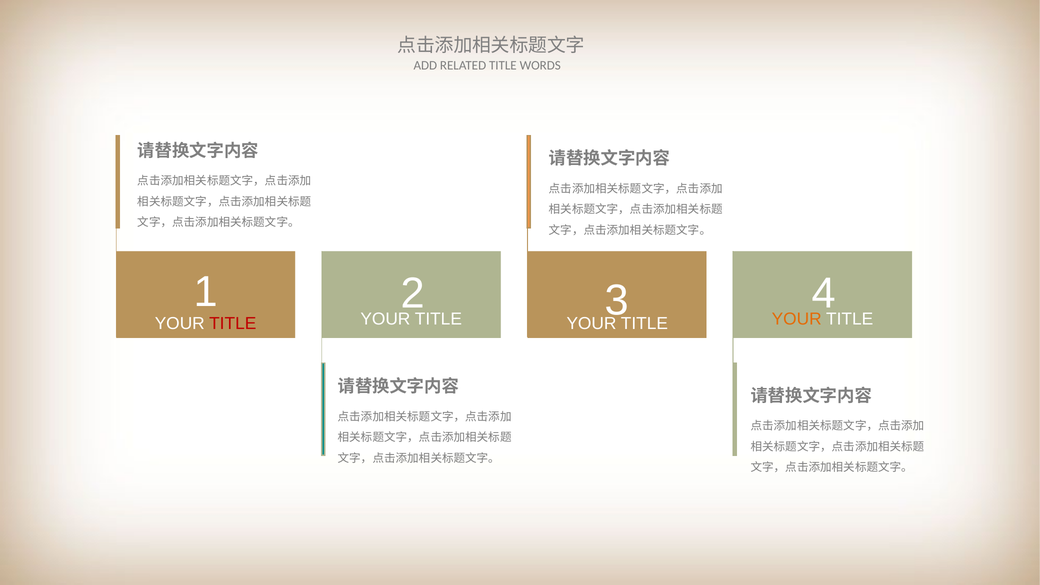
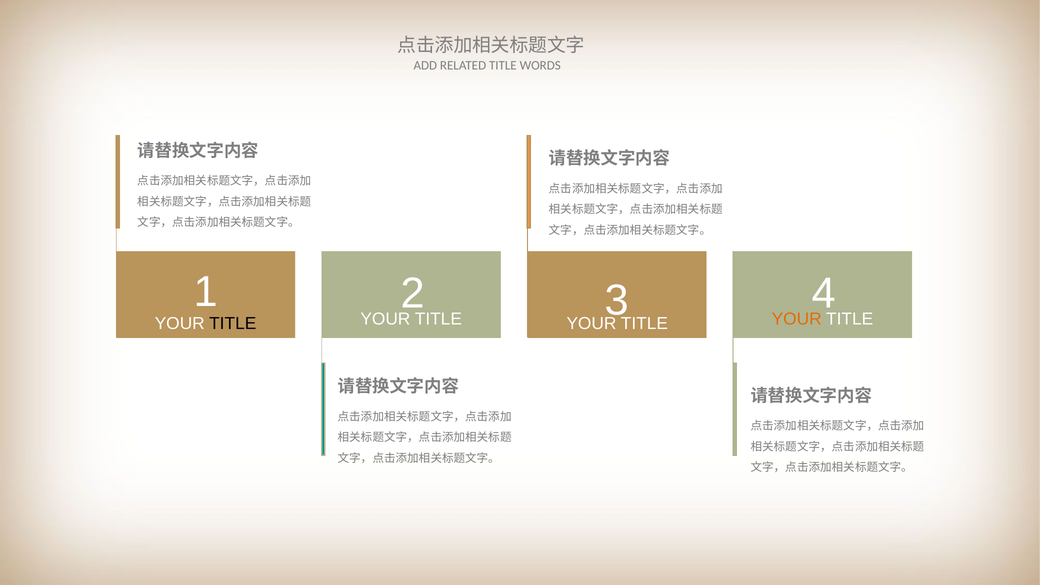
TITLE colour: red -> black (233, 323)
